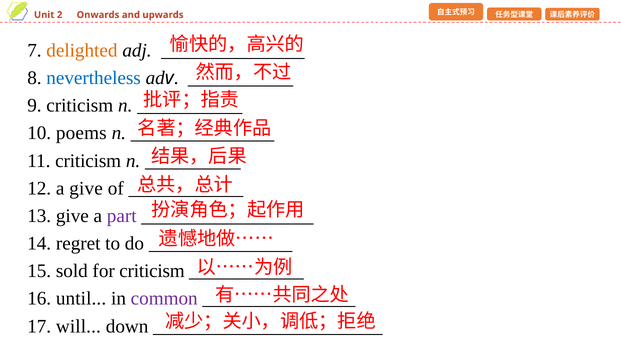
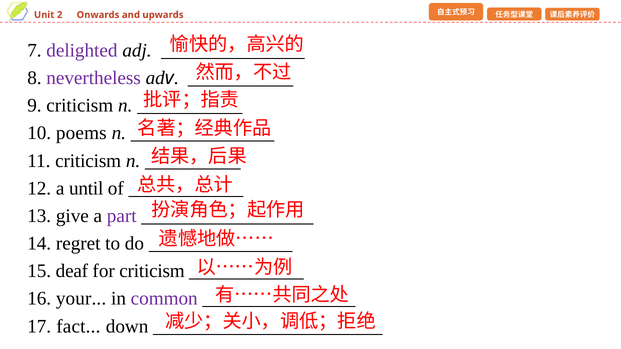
delighted colour: orange -> purple (82, 50)
nevertheless colour: blue -> purple (94, 78)
a give: give -> until (86, 188)
sold: sold -> deaf (72, 271)
until: until -> your (81, 299)
will: will -> fact (78, 326)
